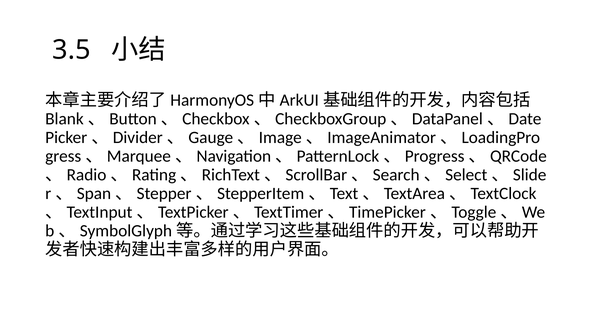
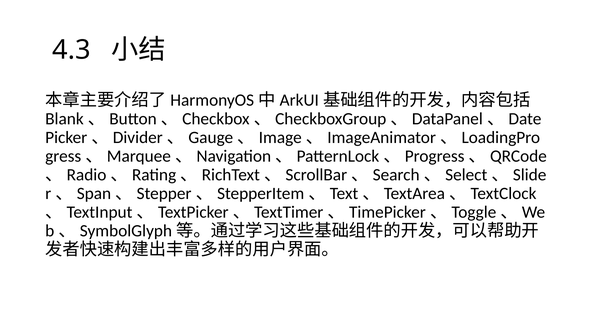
3.5: 3.5 -> 4.3 (71, 50)
